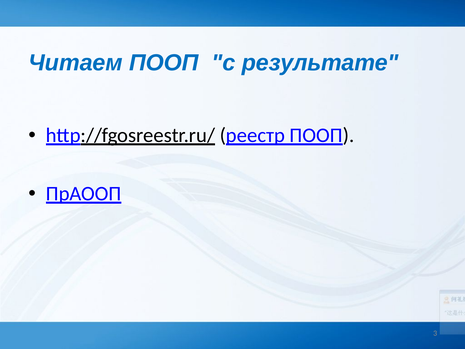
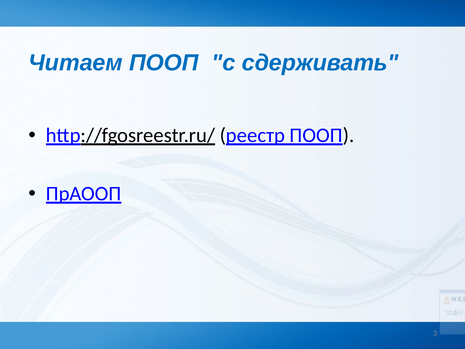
результате: результате -> сдерживать (320, 63)
